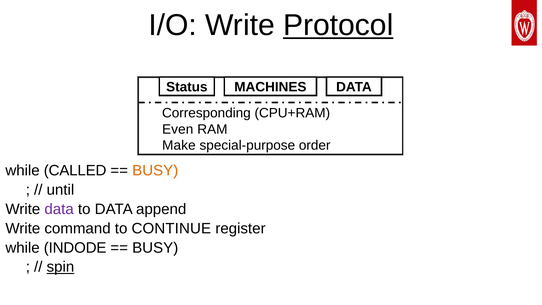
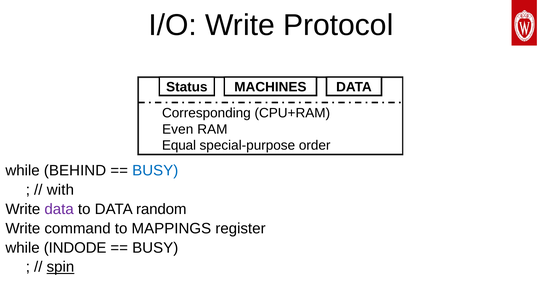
Protocol underline: present -> none (338, 25)
Make: Make -> Equal (179, 145)
CALLED: CALLED -> BEHIND (75, 170)
BUSY colour: orange -> blue (155, 170)
until: until -> with (60, 190)
append: append -> random (161, 209)
CONTINUE: CONTINUE -> MAPPINGS (171, 228)
